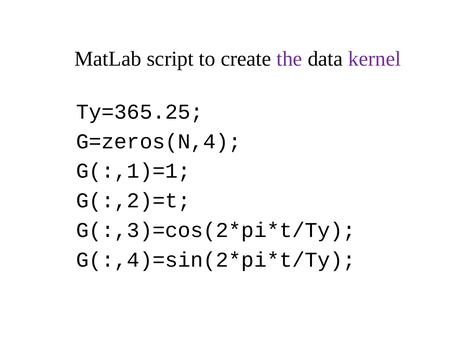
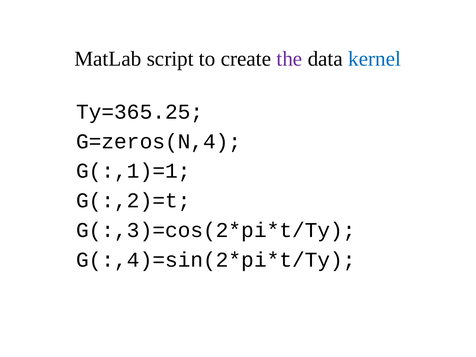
kernel colour: purple -> blue (375, 59)
